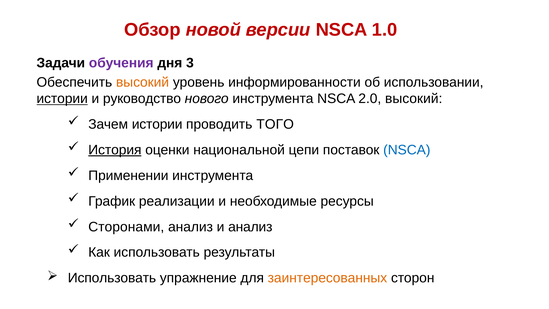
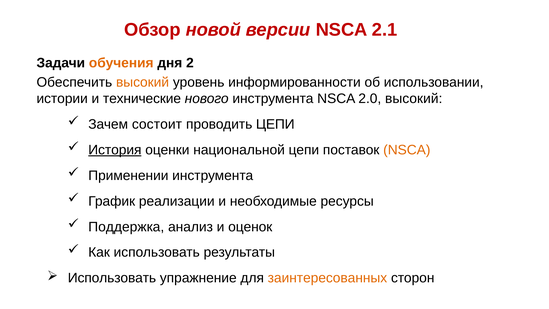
1.0: 1.0 -> 2.1 (385, 30)
обучения colour: purple -> orange (121, 63)
3: 3 -> 2 (190, 63)
истории underline: present -> none (62, 99)
руководство: руководство -> технические (142, 99)
Зачем истории: истории -> состоит (157, 124)
проводить ТОГО: ТОГО -> ЦЕПИ (275, 124)
NSCA colour: blue -> orange (407, 150)
Сторонами: Сторонами -> Поддержка (126, 227)
и анализ: анализ -> оценок (250, 227)
